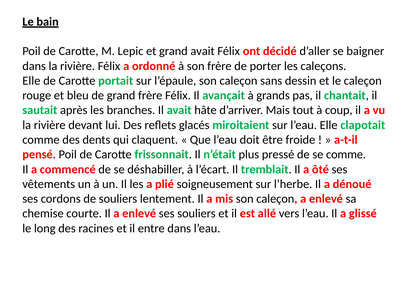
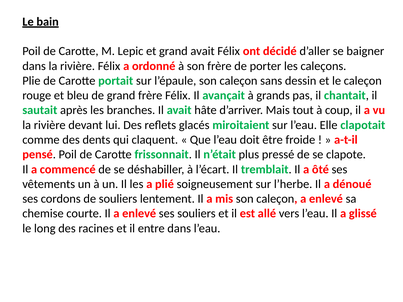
Elle: Elle -> Plie (31, 81)
se comme: comme -> clapote (346, 155)
